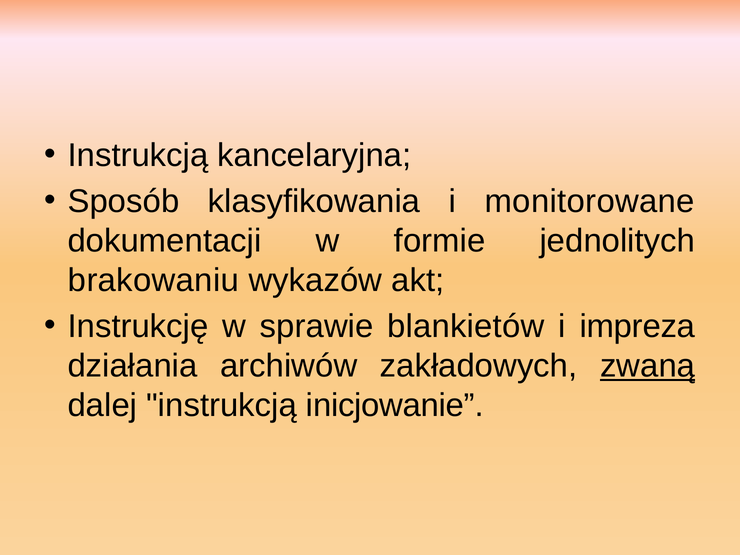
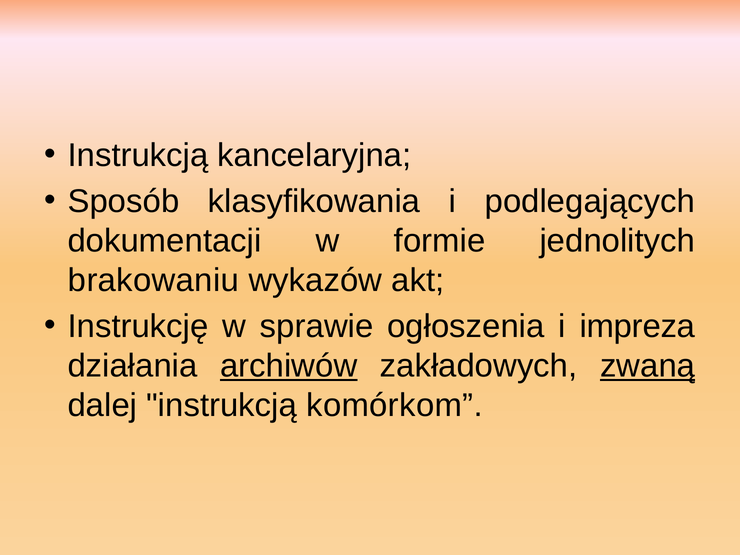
monitorowane: monitorowane -> podlegających (590, 201)
blankietów: blankietów -> ogłoszenia (466, 326)
archiwów underline: none -> present (289, 366)
inicjowanie: inicjowanie -> komórkom (395, 405)
